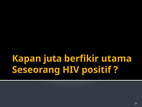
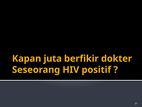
utama: utama -> dokter (117, 58)
